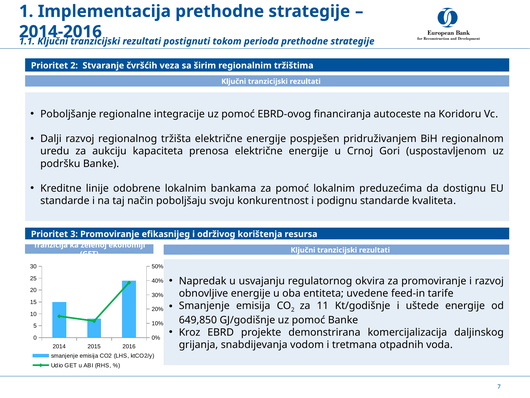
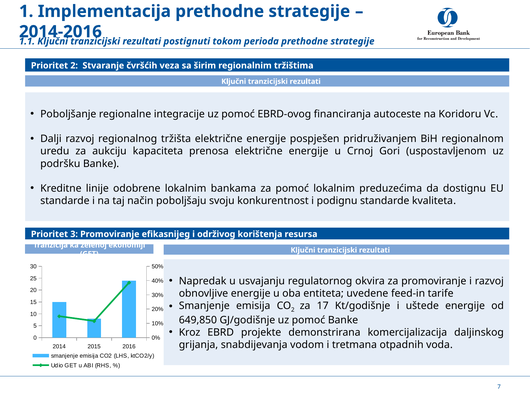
11: 11 -> 17 (323, 306)
